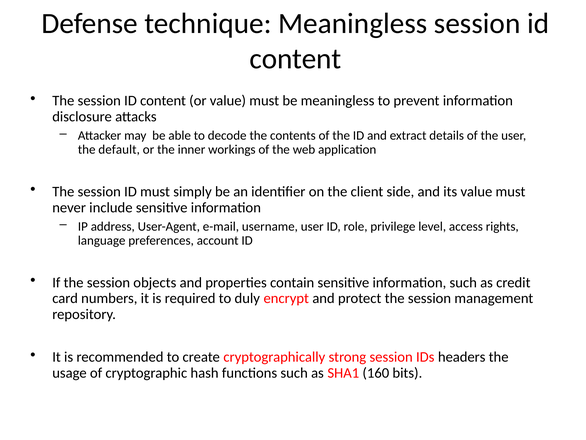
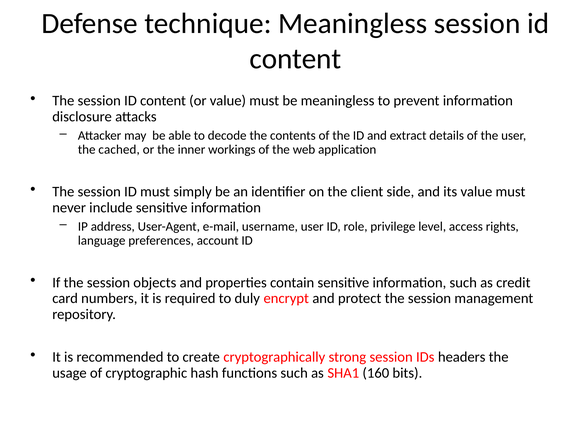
default: default -> cached (119, 149)
